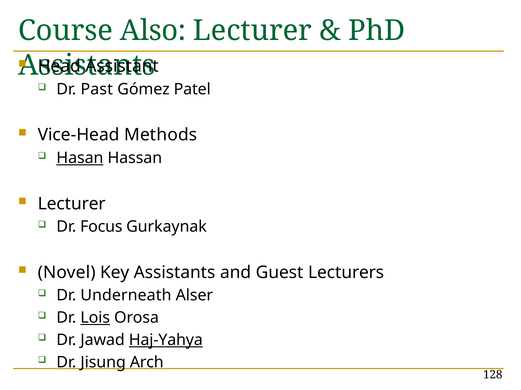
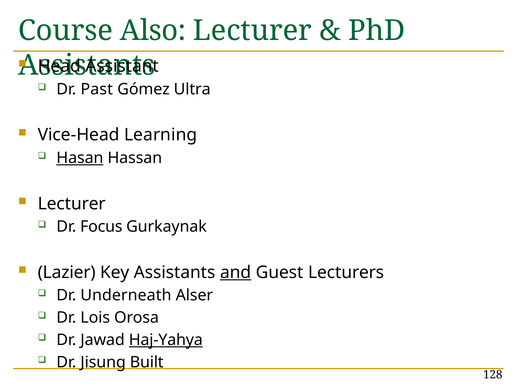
Patel: Patel -> Ultra (192, 89)
Methods: Methods -> Learning (161, 135)
Novel: Novel -> Lazier (67, 273)
and underline: none -> present (236, 273)
Lois underline: present -> none (95, 318)
Arch: Arch -> Built (147, 363)
